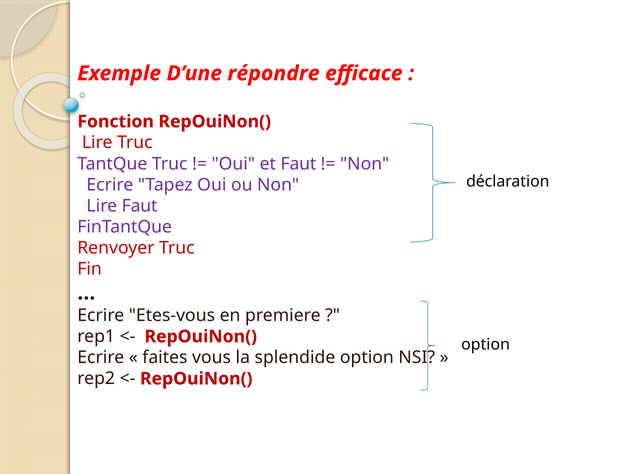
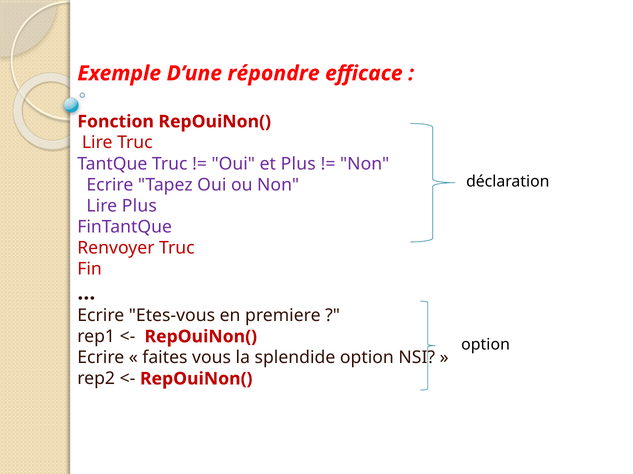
et Faut: Faut -> Plus (298, 164)
Lire Faut: Faut -> Plus (139, 206)
